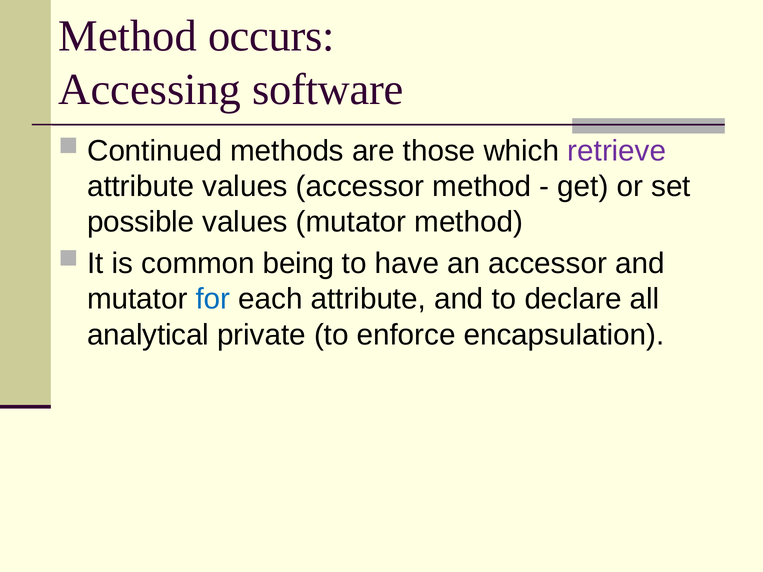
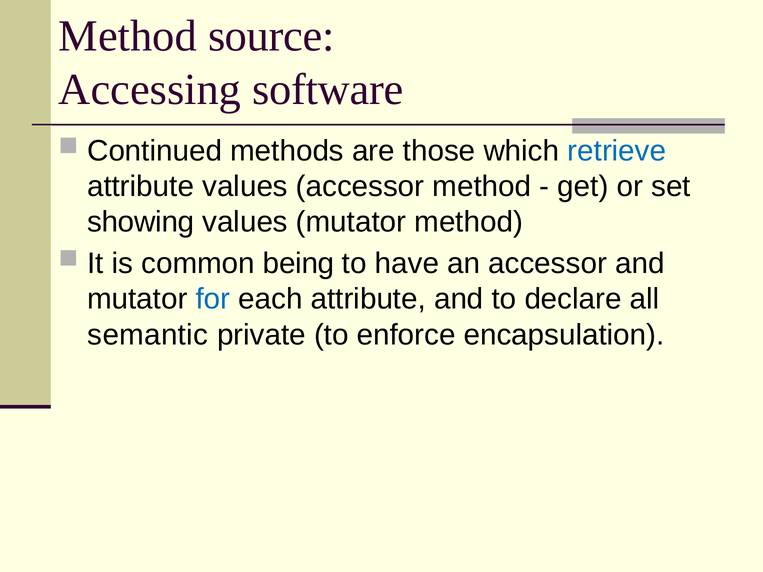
occurs: occurs -> source (271, 36)
retrieve colour: purple -> blue (617, 151)
possible: possible -> showing (141, 222)
analytical: analytical -> semantic (148, 335)
